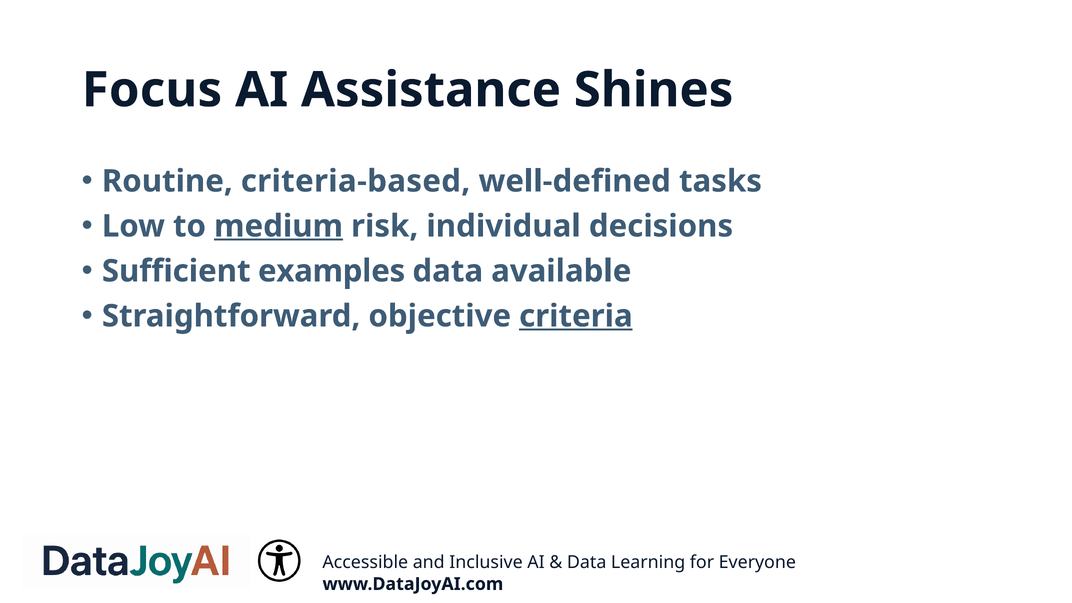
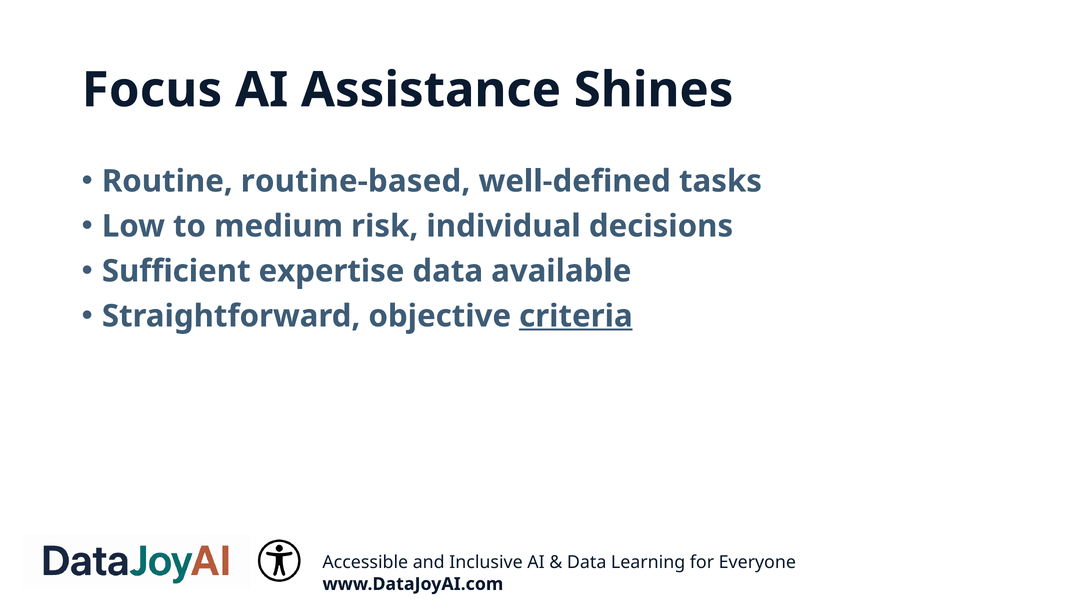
criteria-based: criteria-based -> routine-based (356, 181)
medium underline: present -> none (279, 226)
examples: examples -> expertise (331, 271)
